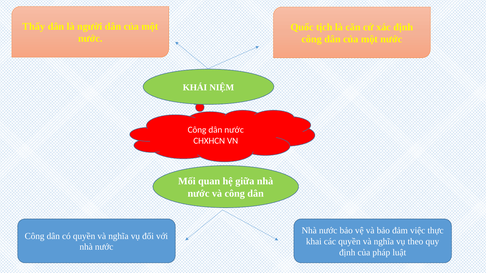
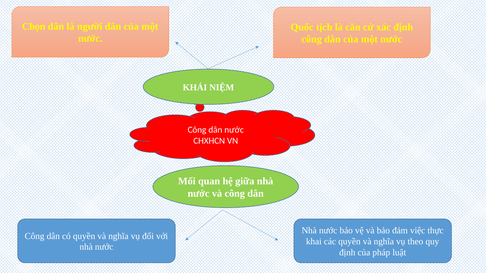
Thấy: Thấy -> Chọn (34, 27)
